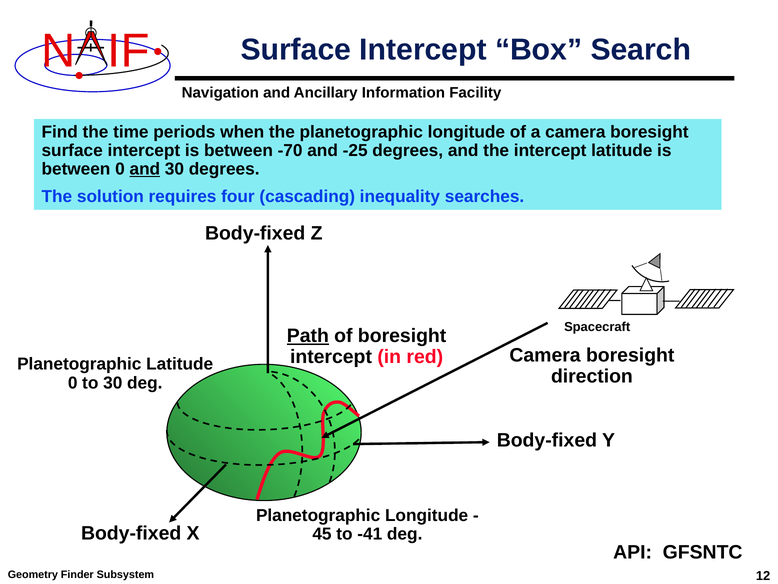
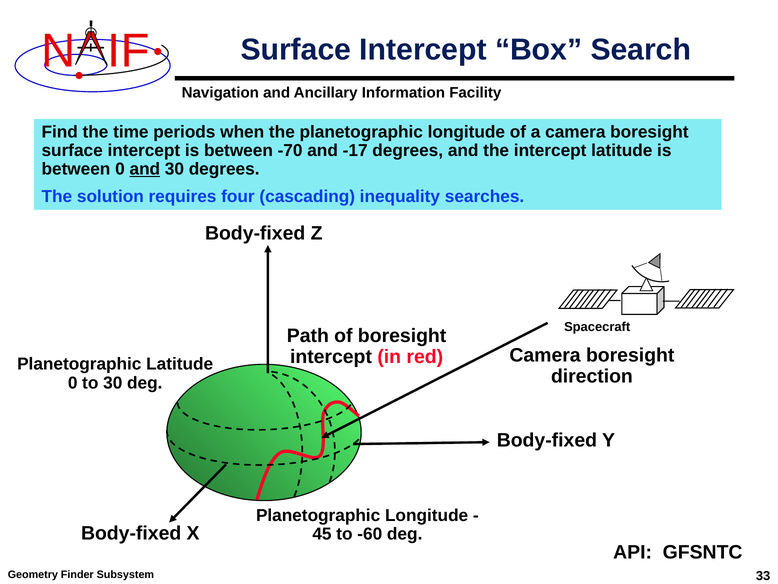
-25: -25 -> -17 (355, 151)
Path underline: present -> none (308, 336)
-41: -41 -> -60 (370, 534)
12: 12 -> 33 (763, 576)
